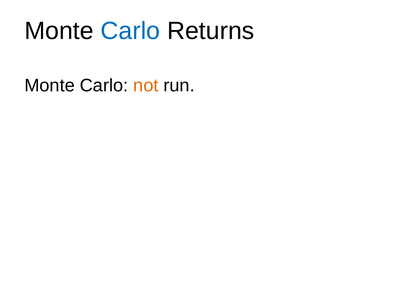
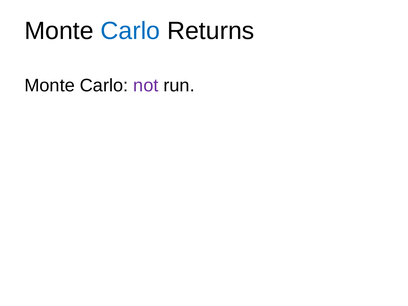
not colour: orange -> purple (146, 86)
